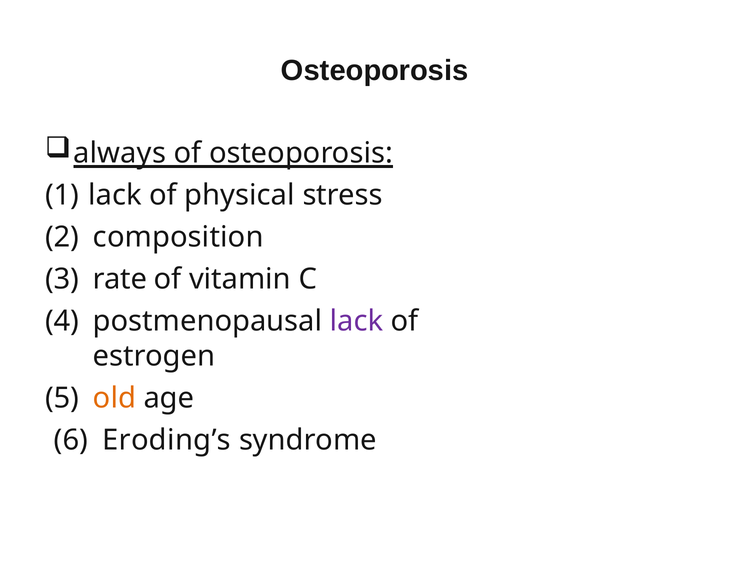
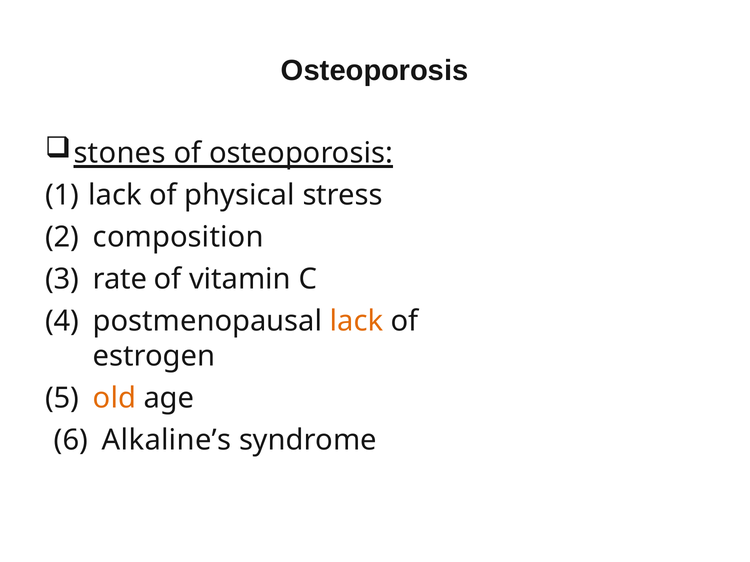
always: always -> stones (120, 153)
lack colour: purple -> orange (356, 321)
Eroding’s: Eroding’s -> Alkaline’s (167, 440)
